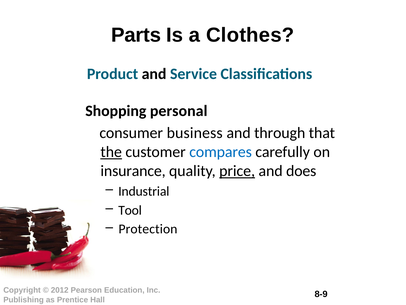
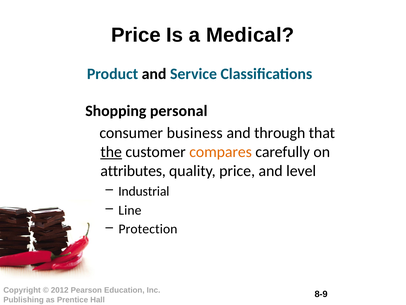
Parts: Parts -> Price (136, 35)
Clothes: Clothes -> Medical (250, 35)
compares colour: blue -> orange (221, 152)
insurance: insurance -> attributes (133, 171)
price underline: present -> none (237, 171)
does: does -> level (301, 171)
Tool: Tool -> Line (130, 210)
